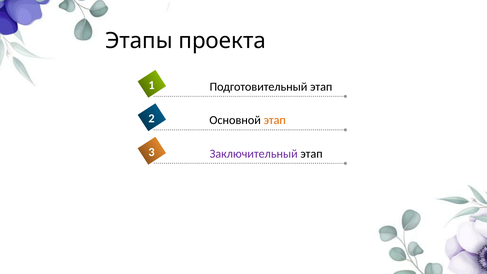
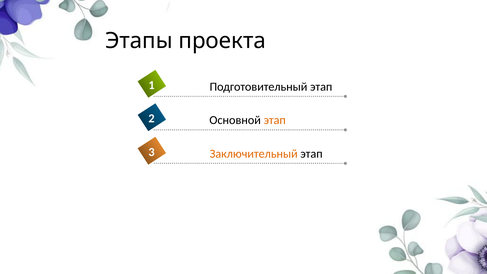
Заключительный colour: purple -> orange (254, 154)
